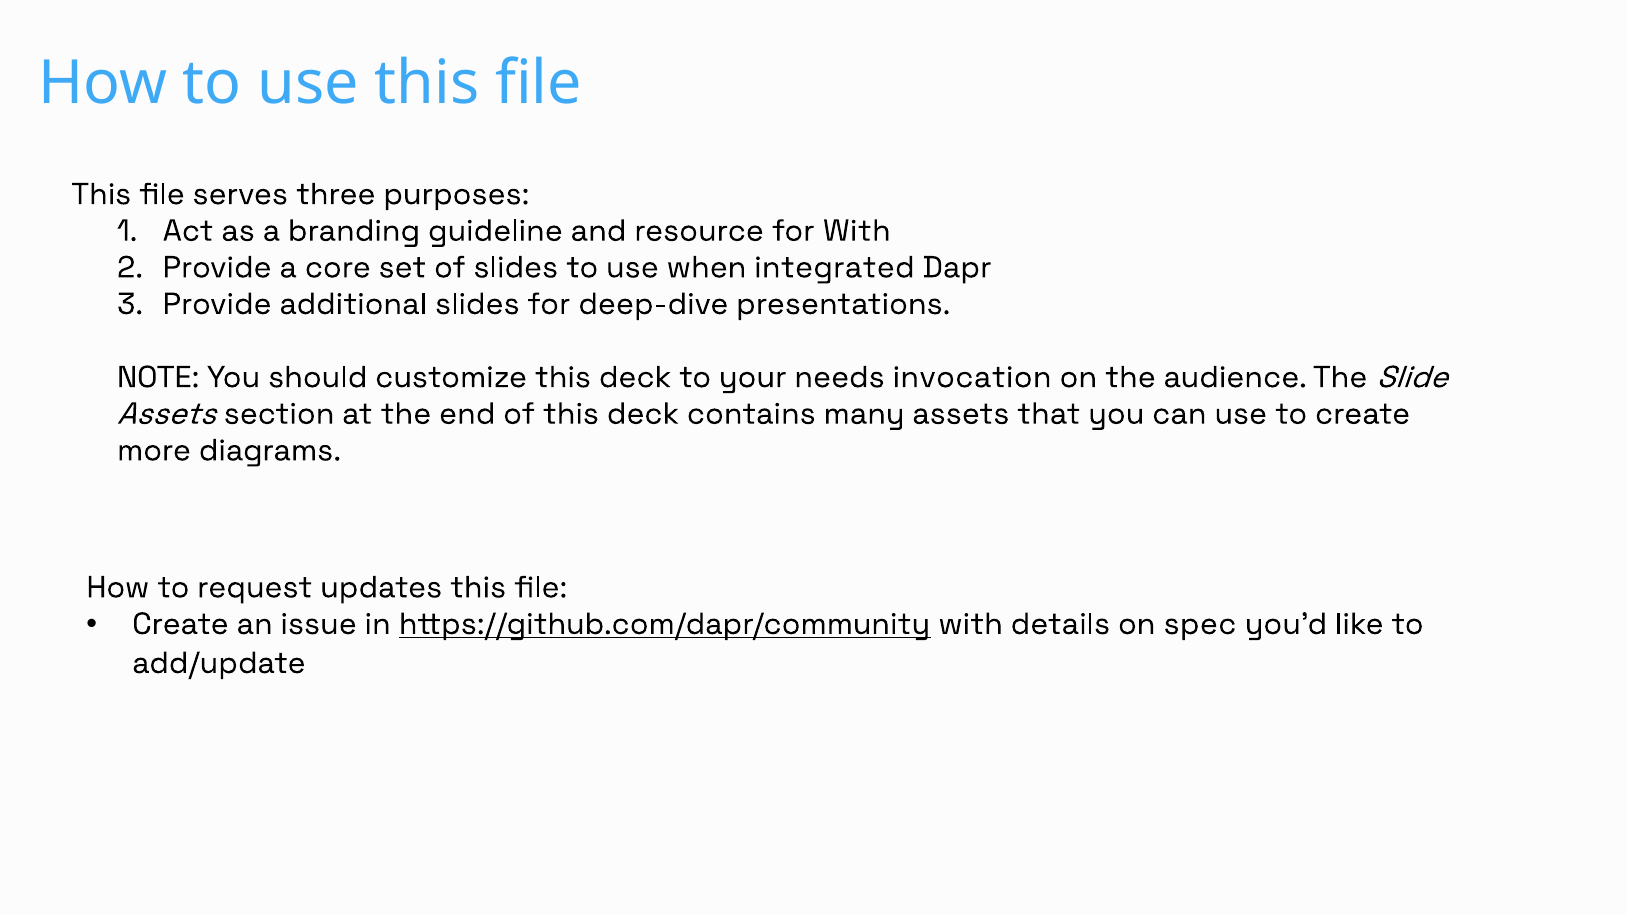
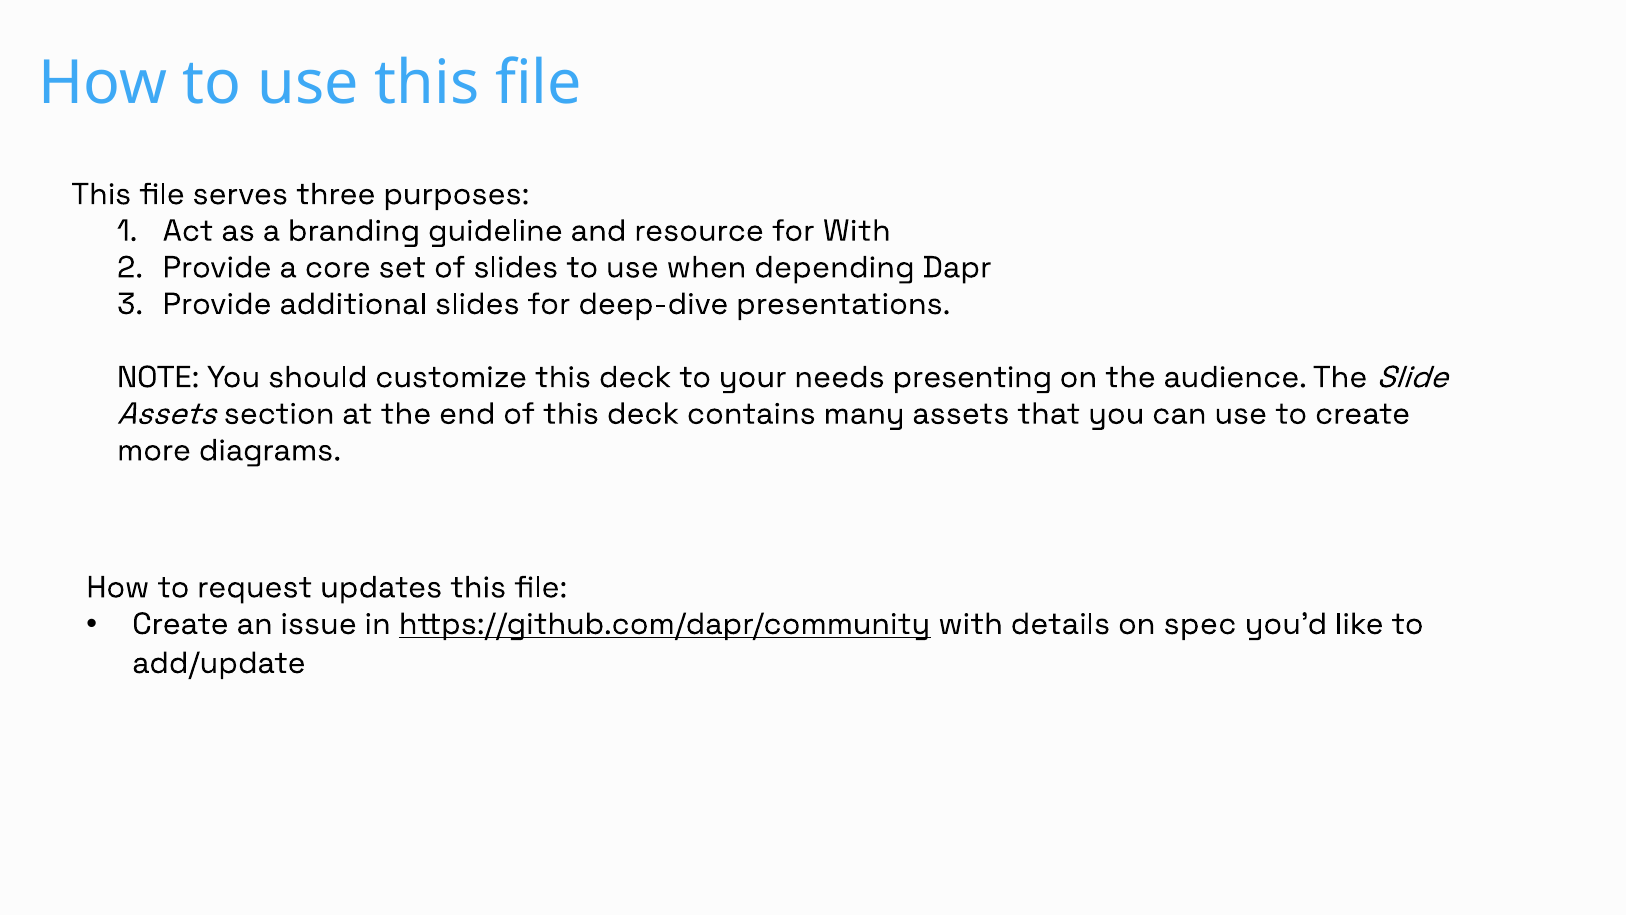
integrated: integrated -> depending (834, 267)
invocation: invocation -> presenting (972, 377)
